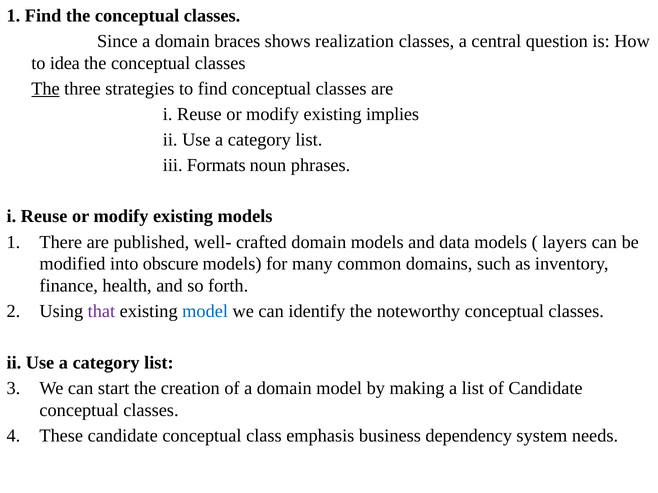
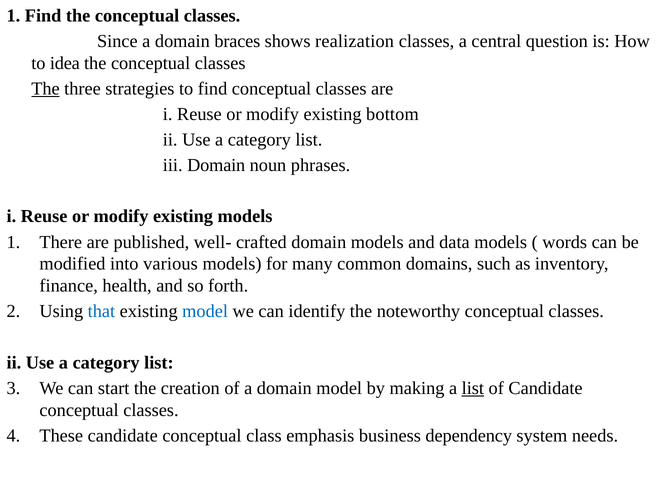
implies: implies -> bottom (392, 114)
iii Formats: Formats -> Domain (216, 165)
layers: layers -> words (565, 242)
obscure: obscure -> various (170, 264)
that colour: purple -> blue (101, 312)
list underline: none -> present (473, 389)
